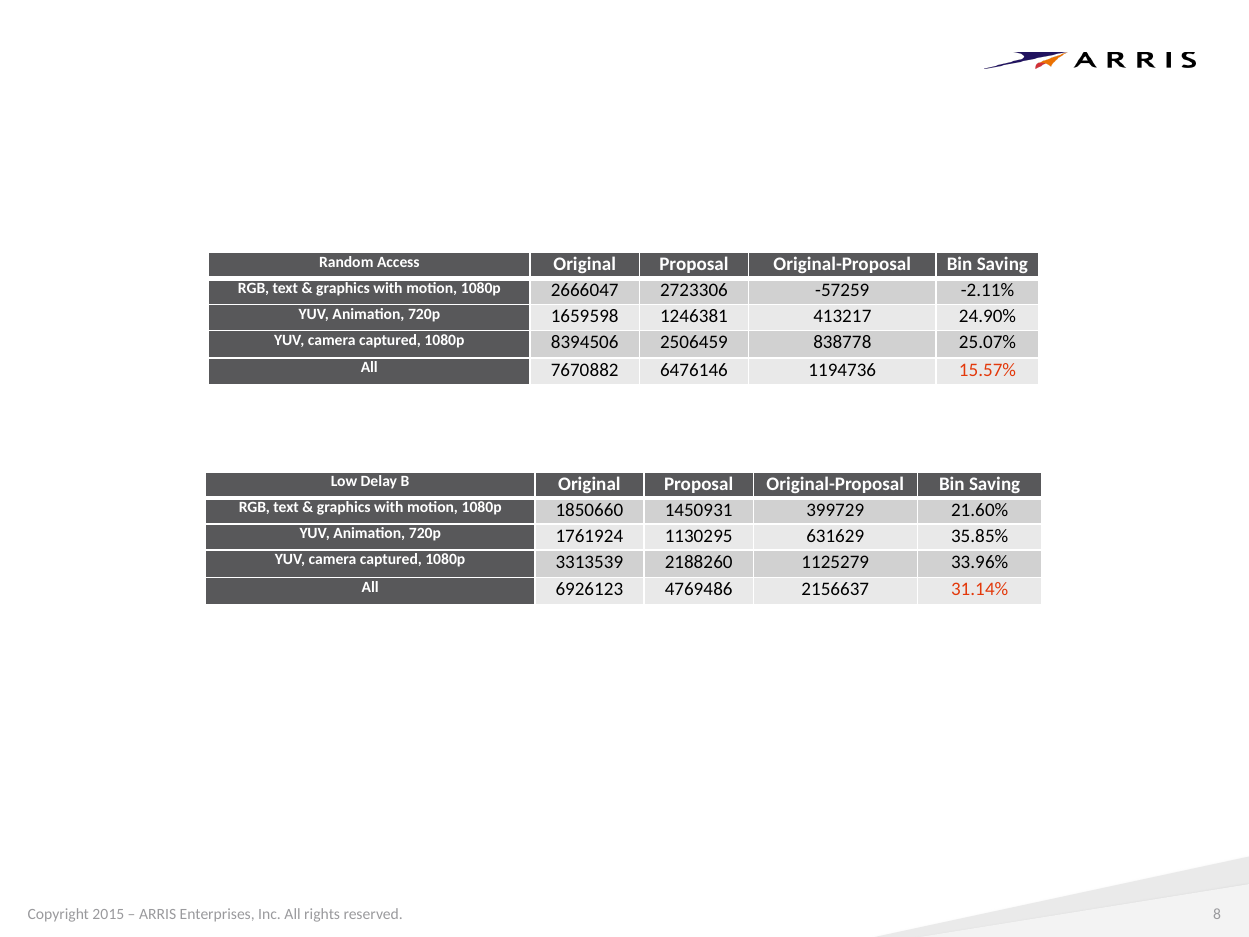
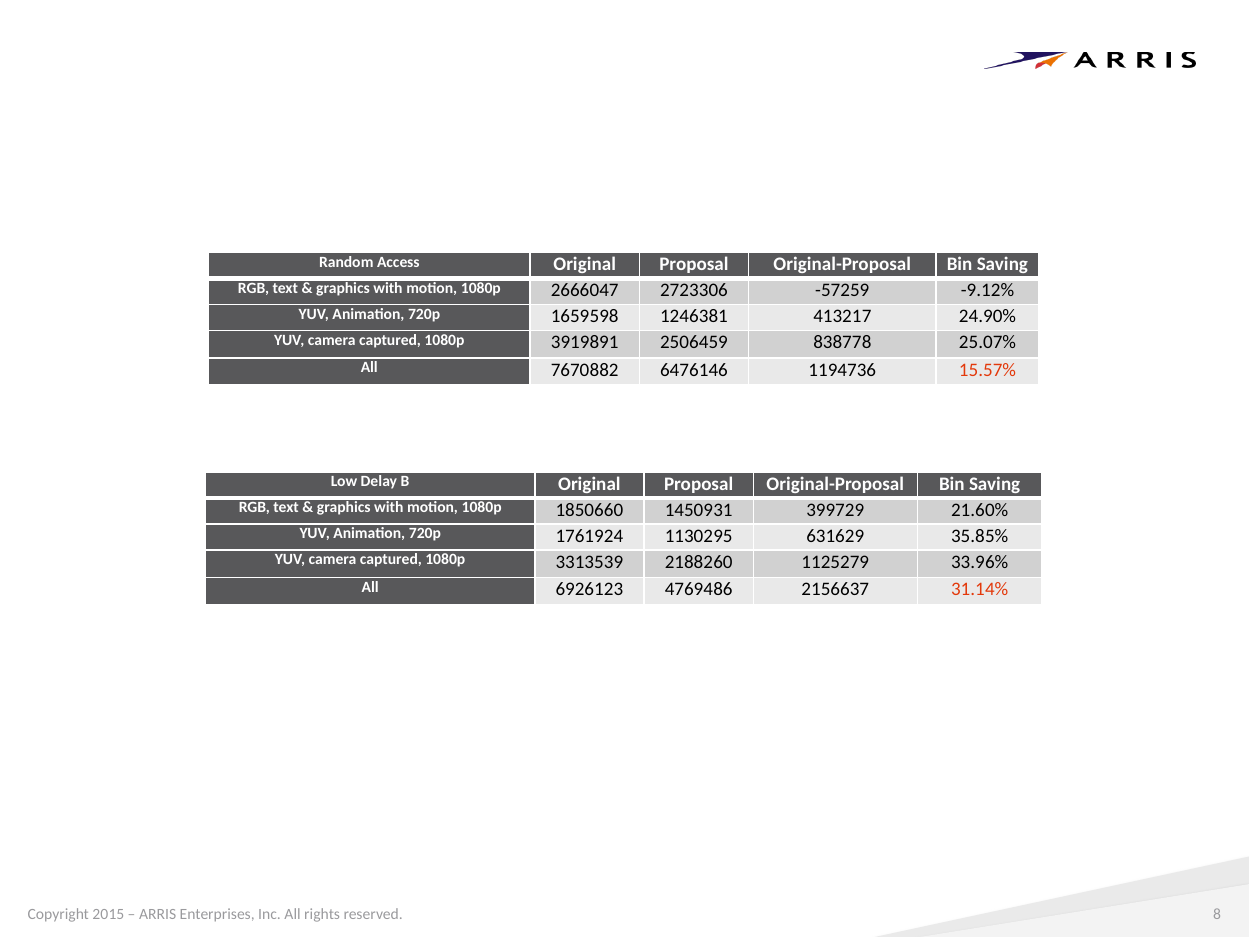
-2.11%: -2.11% -> -9.12% (987, 290)
8394506: 8394506 -> 3919891 (585, 342)
